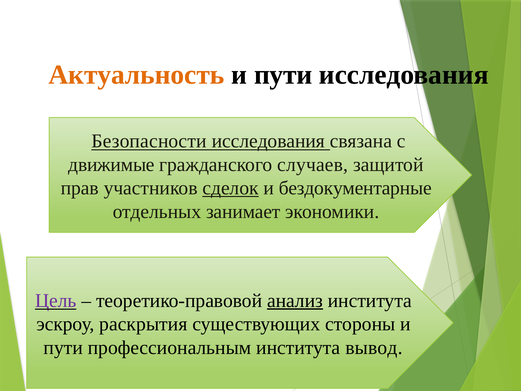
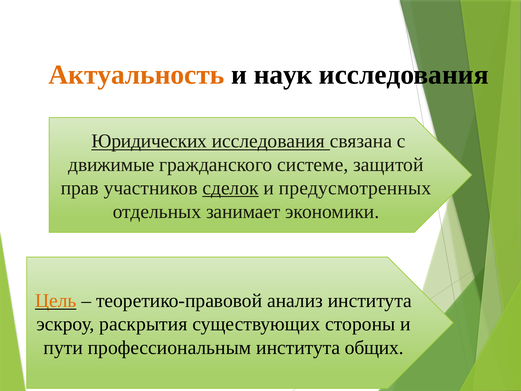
пути: пути -> наук (283, 75)
Безопасности: Безопасности -> Юридических (149, 141)
случаев: случаев -> системе (313, 164)
бездокументарные: бездокументарные -> предусмотренных (355, 188)
Цель colour: purple -> orange (56, 300)
анализ underline: present -> none (295, 300)
вывод: вывод -> общих (374, 347)
